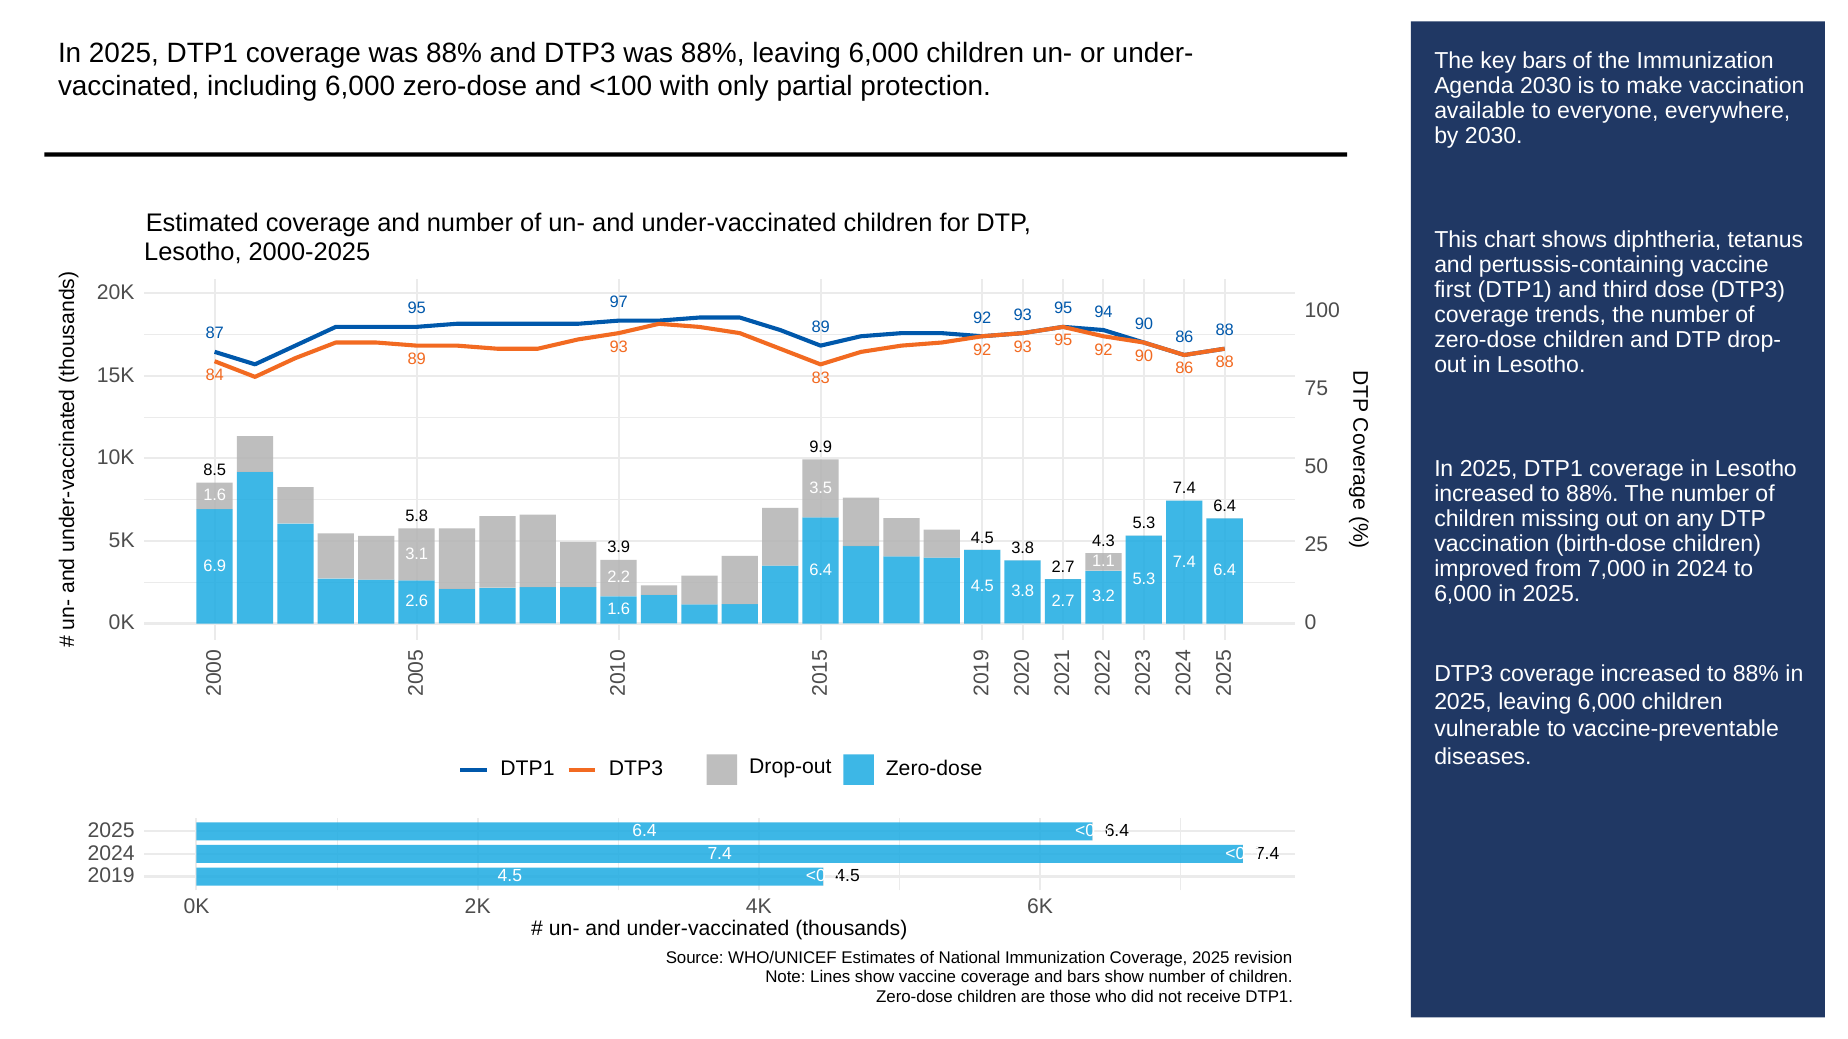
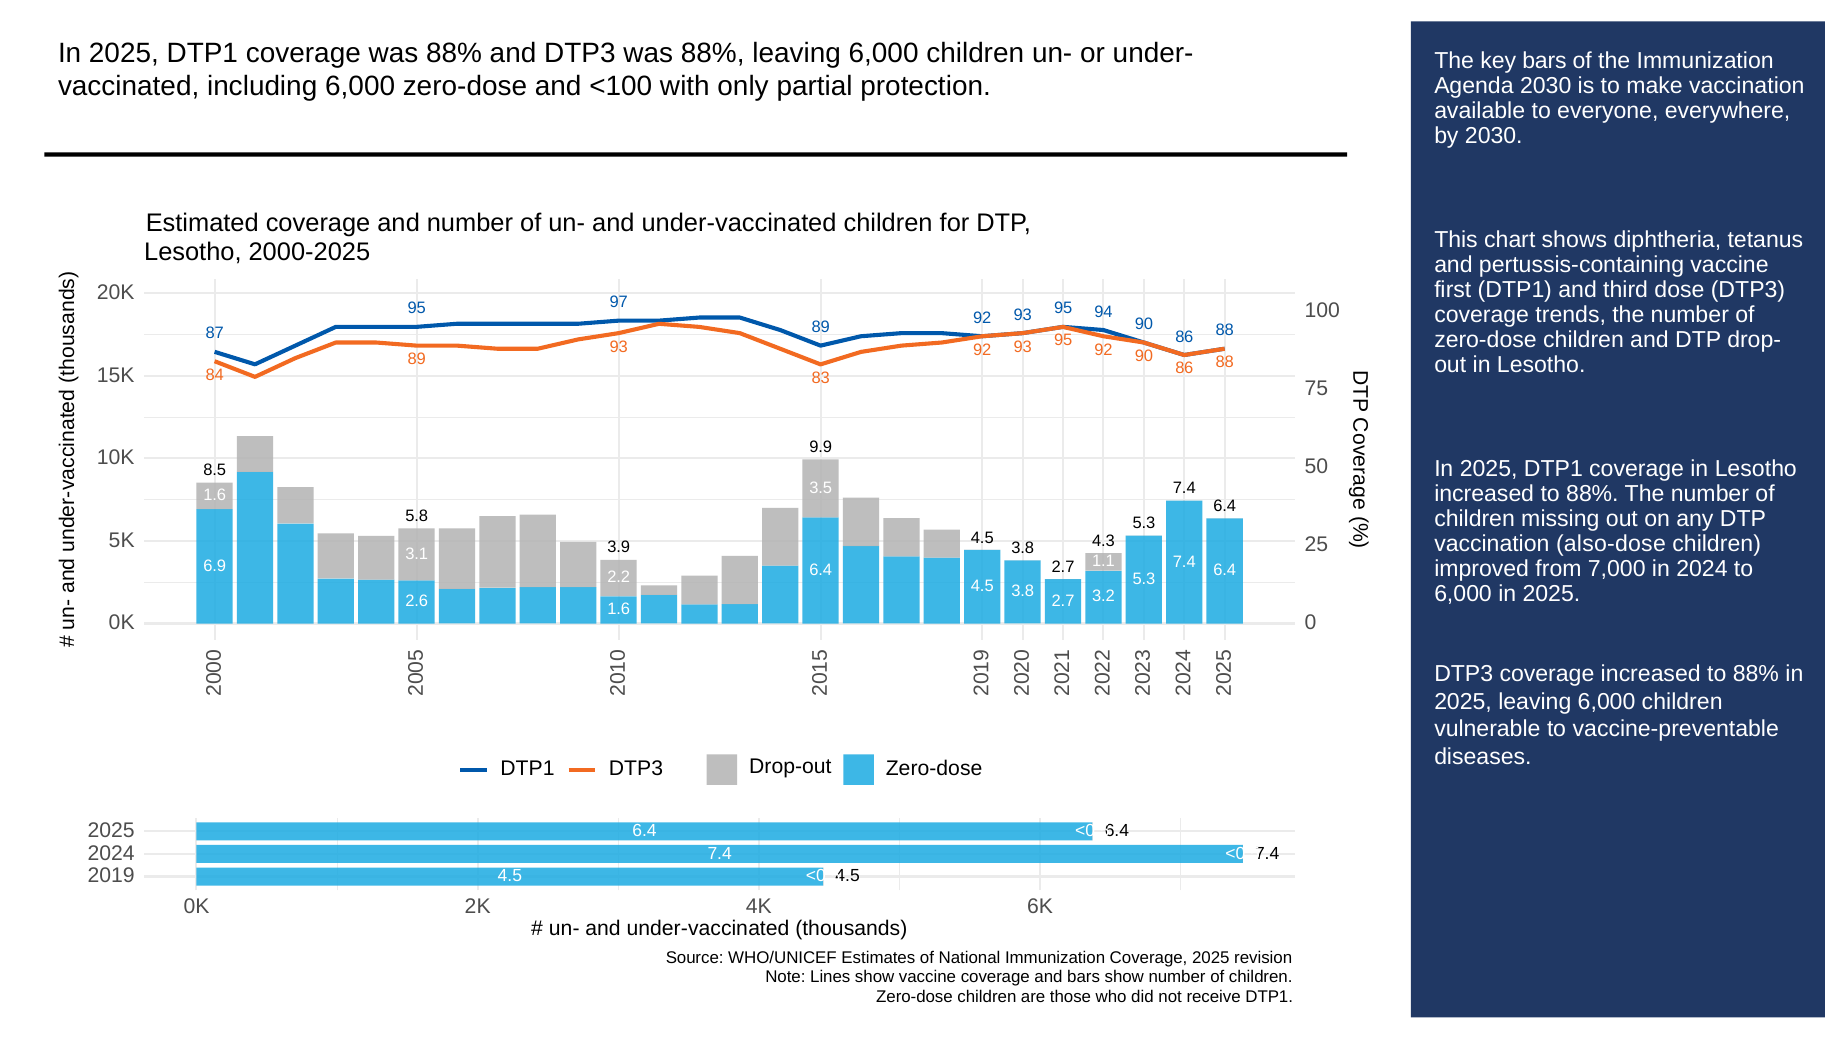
birth-dose: birth-dose -> also-dose (1611, 544)
